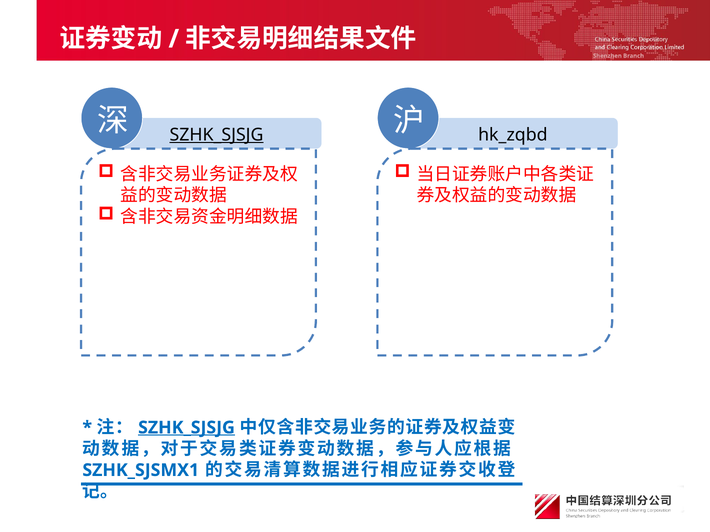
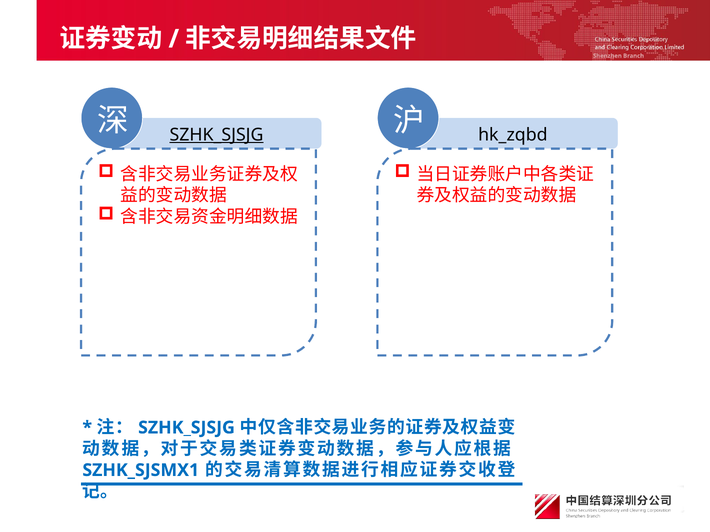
SZHK_SJSJG underline: present -> none (186, 428)
